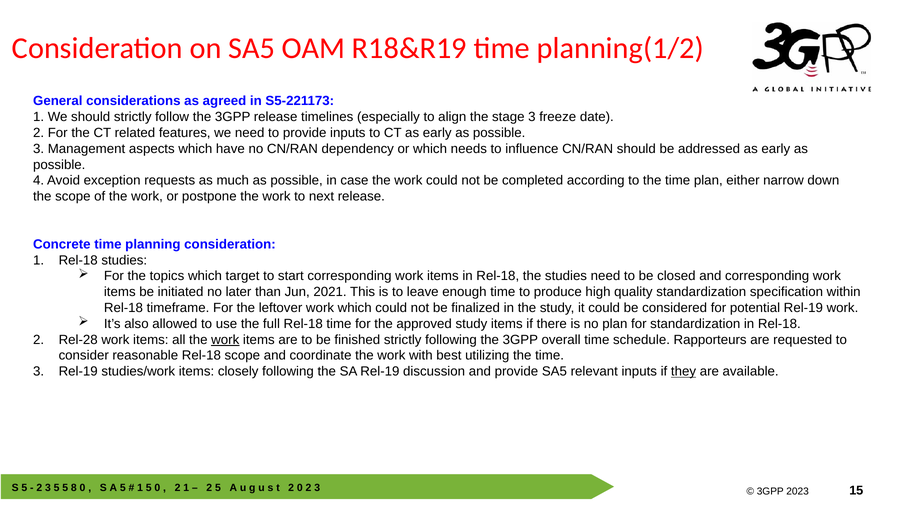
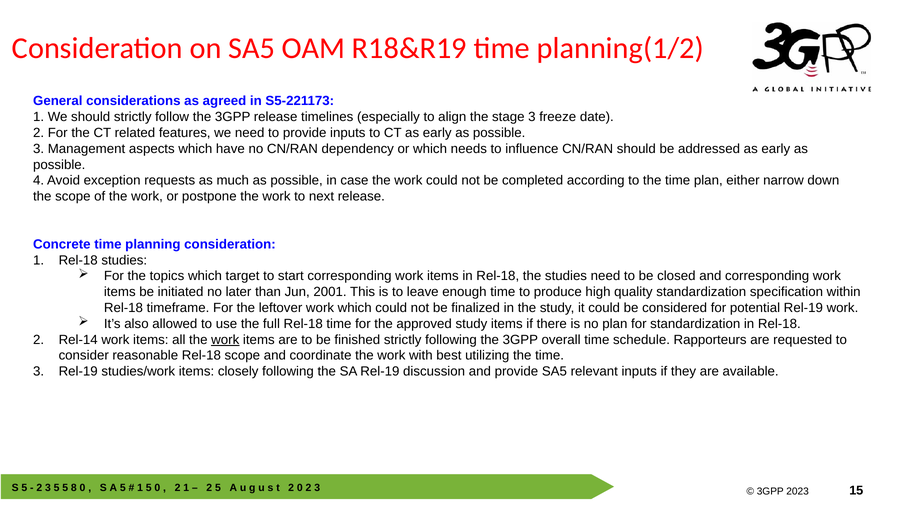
2021: 2021 -> 2001 (330, 292)
Rel-28: Rel-28 -> Rel-14 (78, 340)
they underline: present -> none (683, 372)
